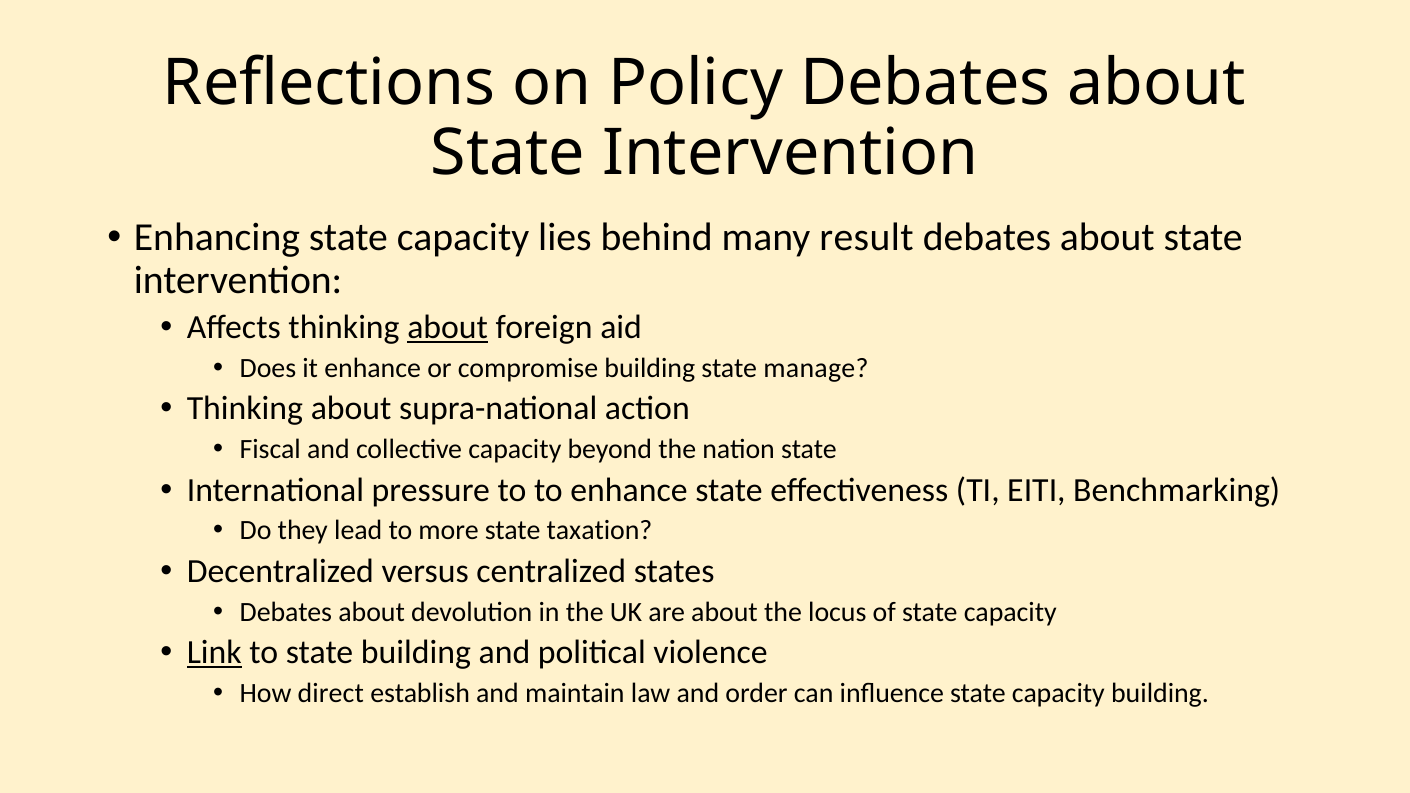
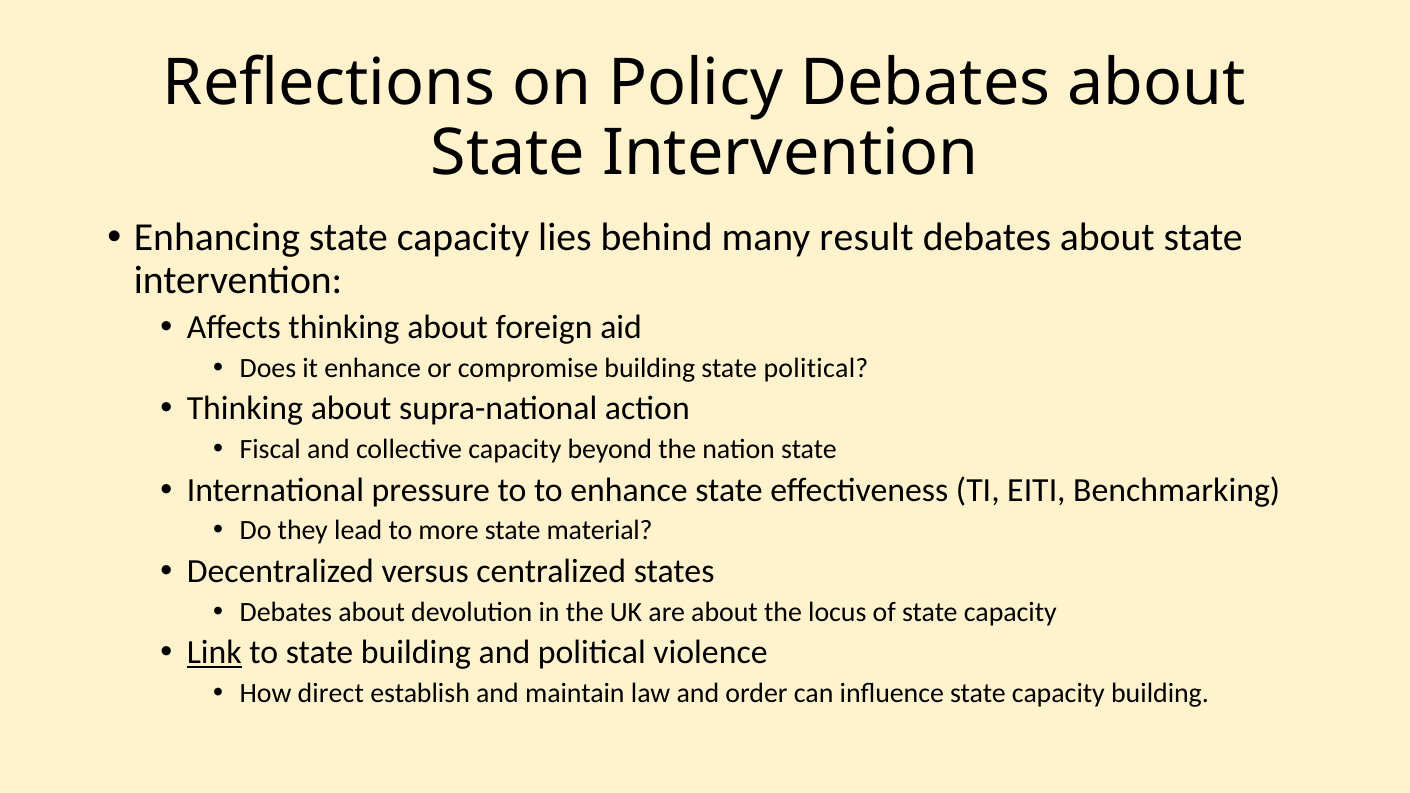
about underline: present -> none (448, 328)
state manage: manage -> political (816, 368)
taxation: taxation -> material (600, 531)
